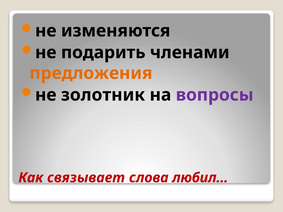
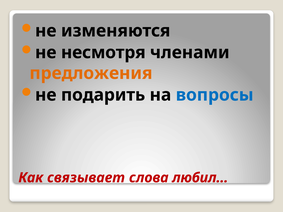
подарить: подарить -> несмотря (103, 53)
золотник: золотник -> подарить (103, 95)
вопросы colour: purple -> blue (215, 95)
